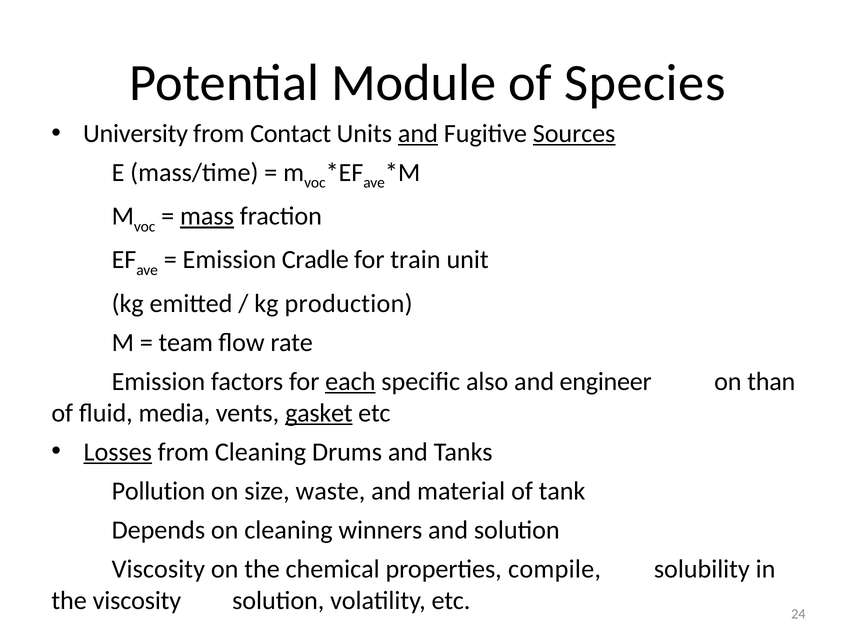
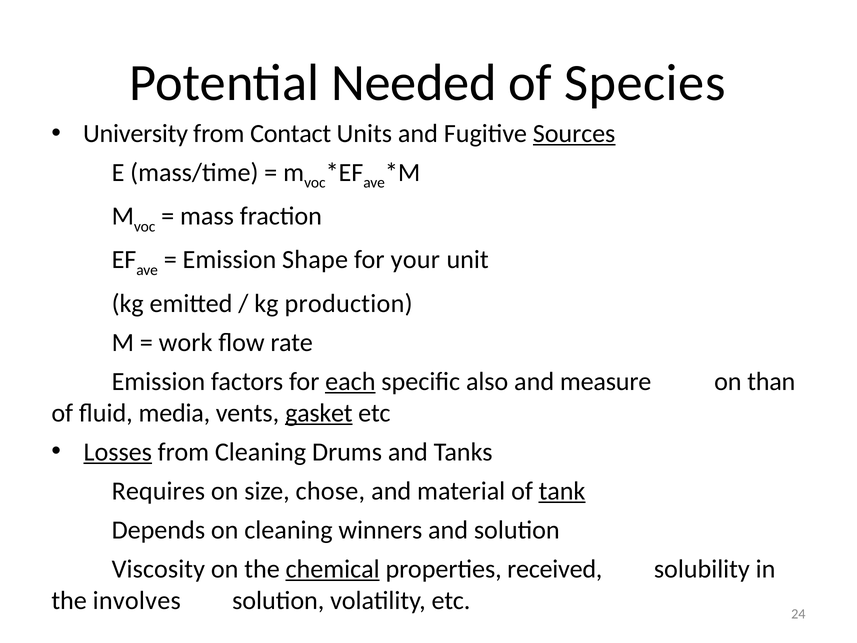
Module: Module -> Needed (414, 83)
and underline: present -> none (418, 134)
mass underline: present -> none (207, 216)
Cradle: Cradle -> Shape (315, 260)
train: train -> your (415, 260)
team: team -> work (186, 342)
engineer: engineer -> measure (606, 381)
Pollution: Pollution -> Requires (158, 491)
waste: waste -> chose (330, 491)
tank underline: none -> present (562, 491)
chemical underline: none -> present (333, 569)
compile: compile -> received (555, 569)
the viscosity: viscosity -> involves (137, 600)
